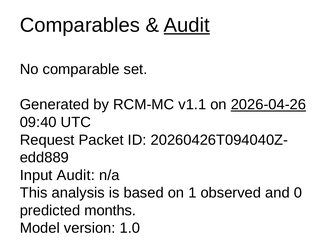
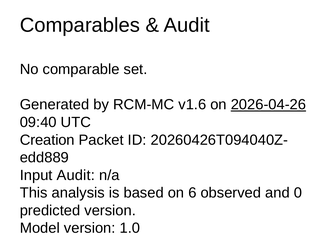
Audit underline: present -> none (187, 25)
v1.1: v1.1 -> v1.6 (192, 105)
Request: Request -> Creation (47, 140)
1: 1 -> 6 (192, 193)
predicted months: months -> version (110, 211)
